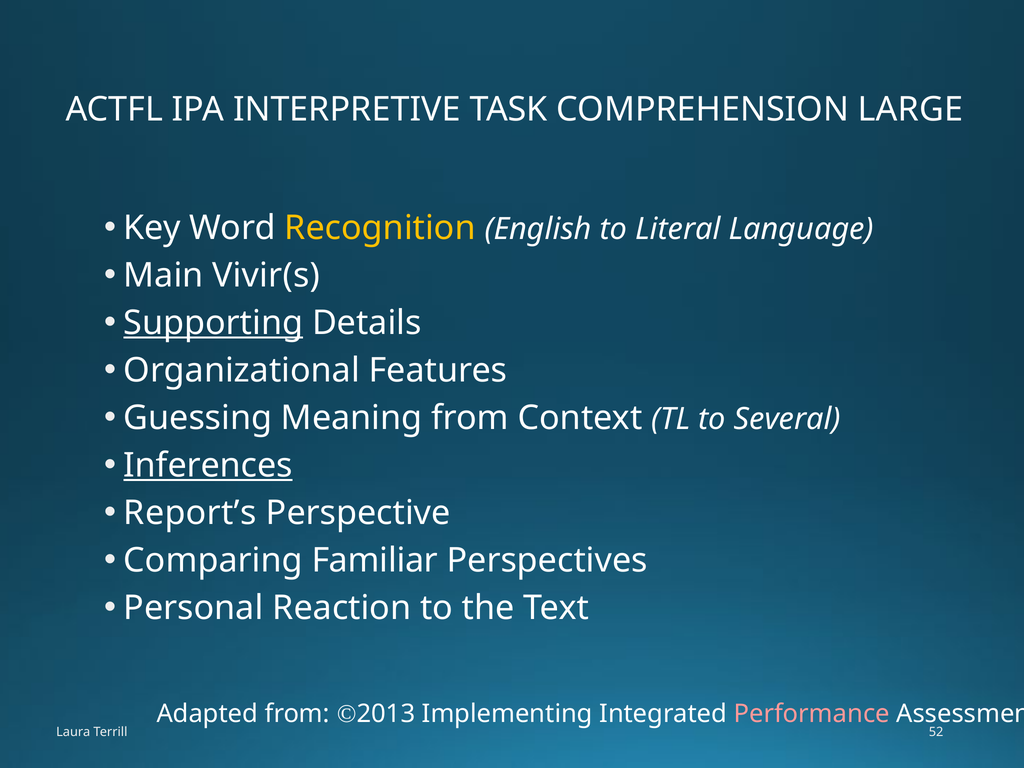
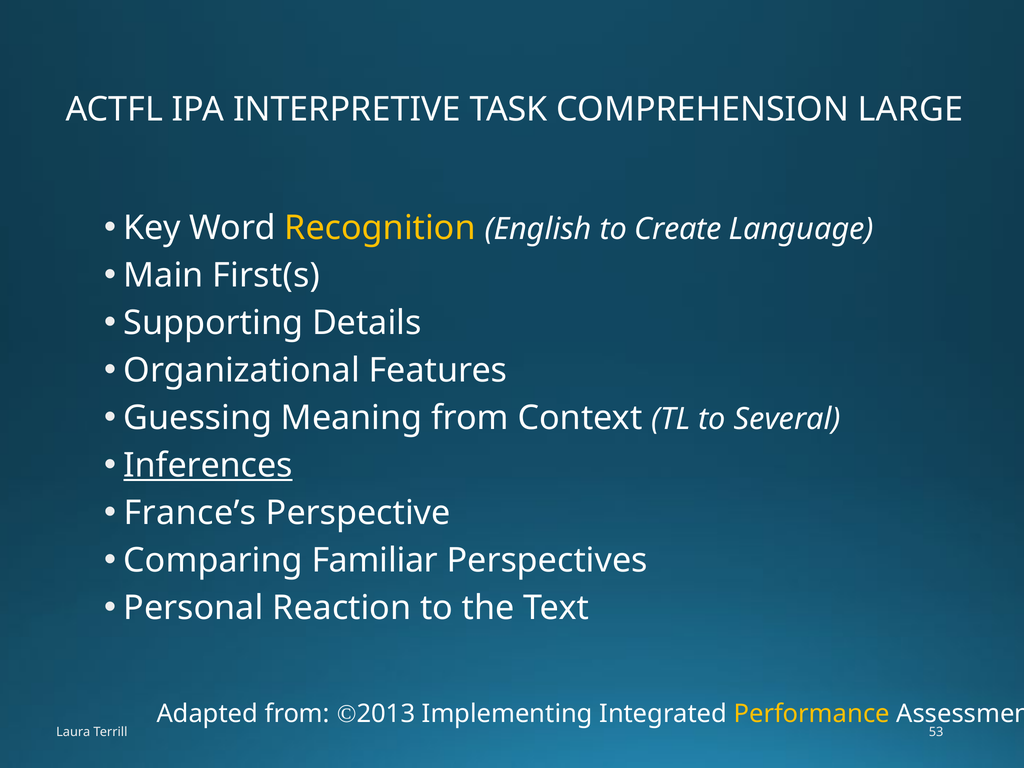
Literal: Literal -> Create (678, 229)
Vivir(s: Vivir(s -> First(s (266, 275)
Supporting underline: present -> none (213, 323)
Report’s: Report’s -> France’s (190, 513)
Performance colour: pink -> yellow (812, 714)
52: 52 -> 53 (936, 732)
